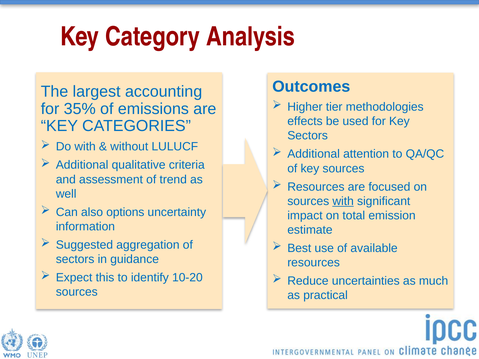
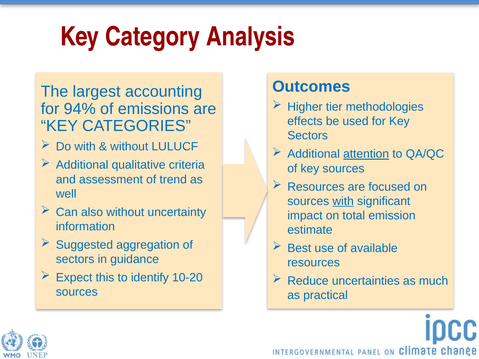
35%: 35% -> 94% (80, 109)
attention underline: none -> present (366, 154)
also options: options -> without (125, 212)
